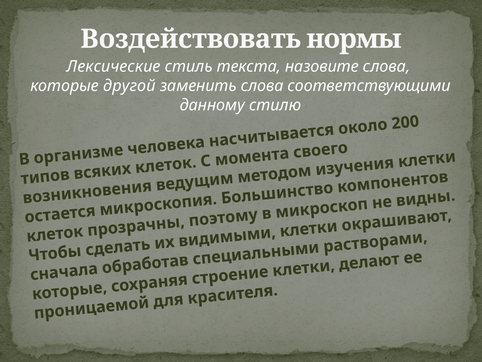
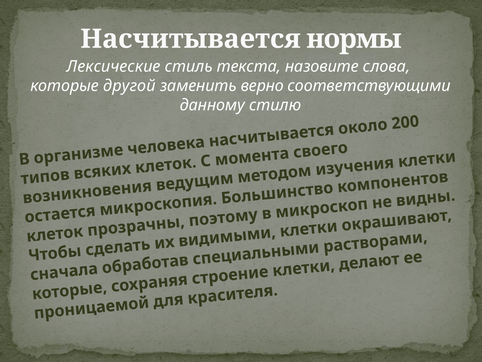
Воздействовать: Воздействовать -> Насчитывается (191, 39)
заменить слова: слова -> верно (262, 86)
